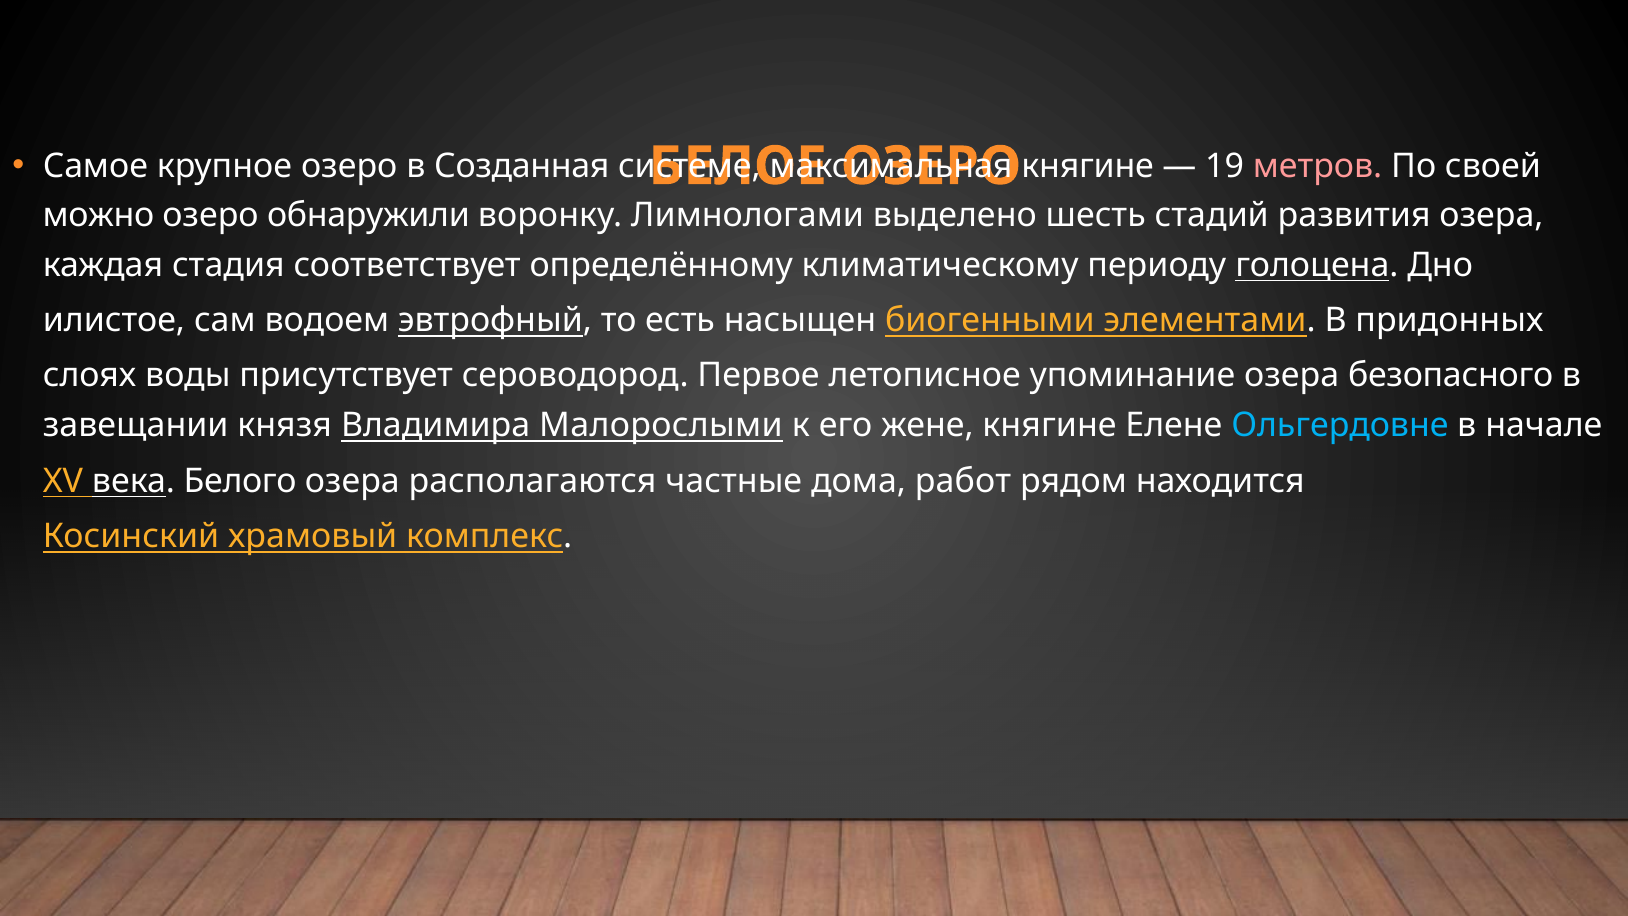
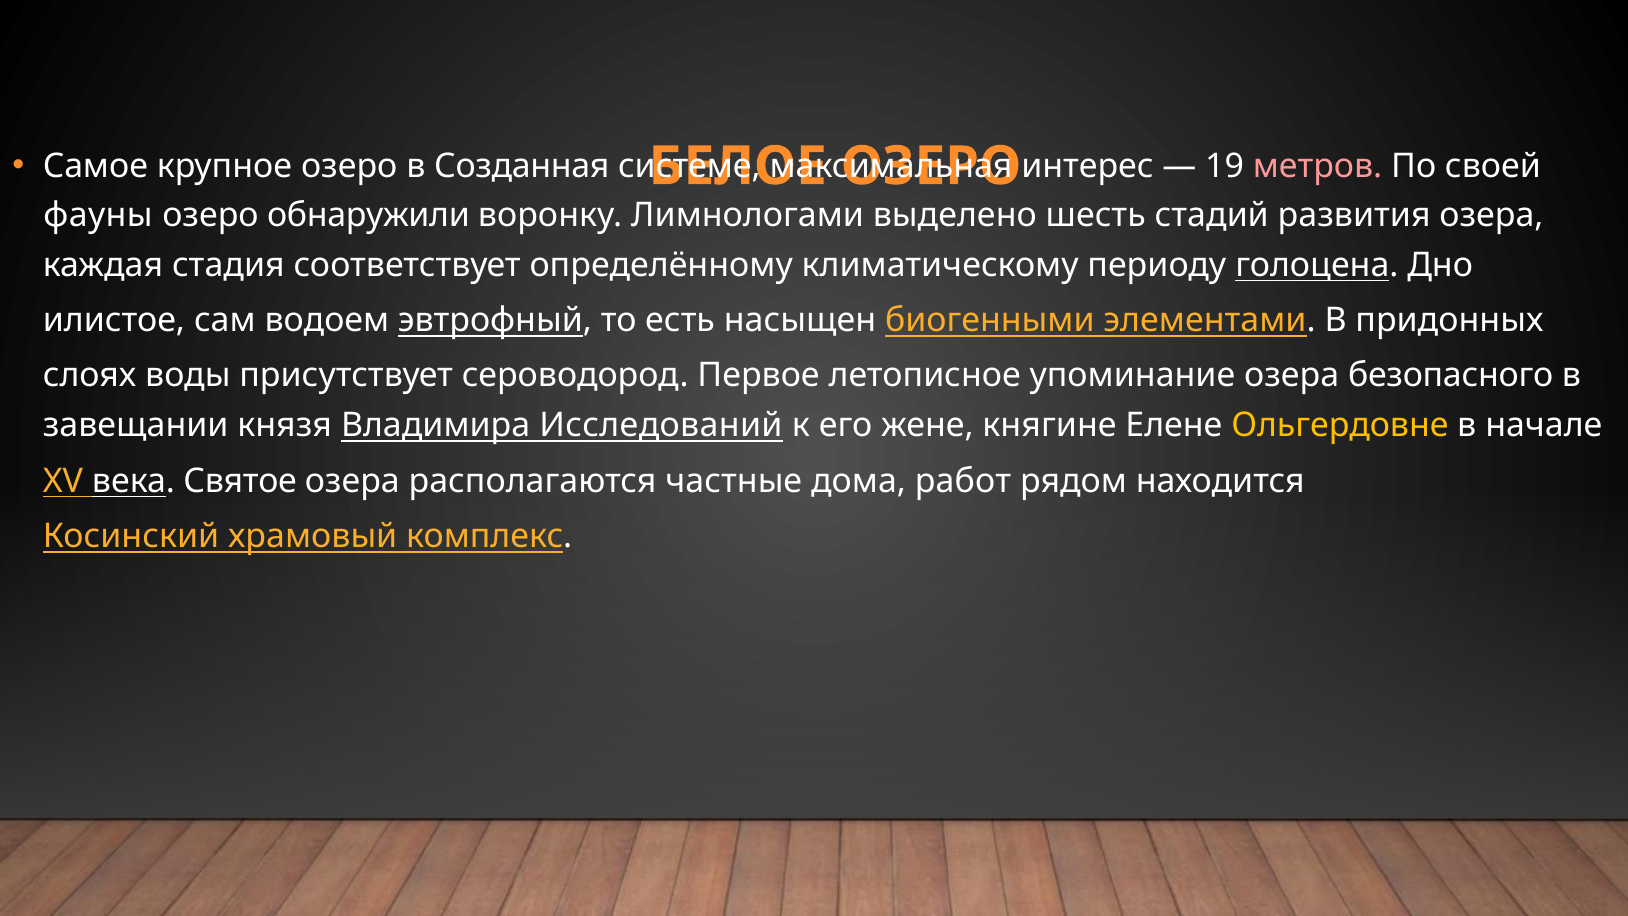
княгине: княгине -> интерес (1087, 166)
можно: можно -> фауны (98, 215)
Малорослыми: Малорослыми -> Исследований (661, 425)
Ольгердовне colour: light blue -> yellow (1340, 425)
Белого: Белого -> Святое (240, 481)
